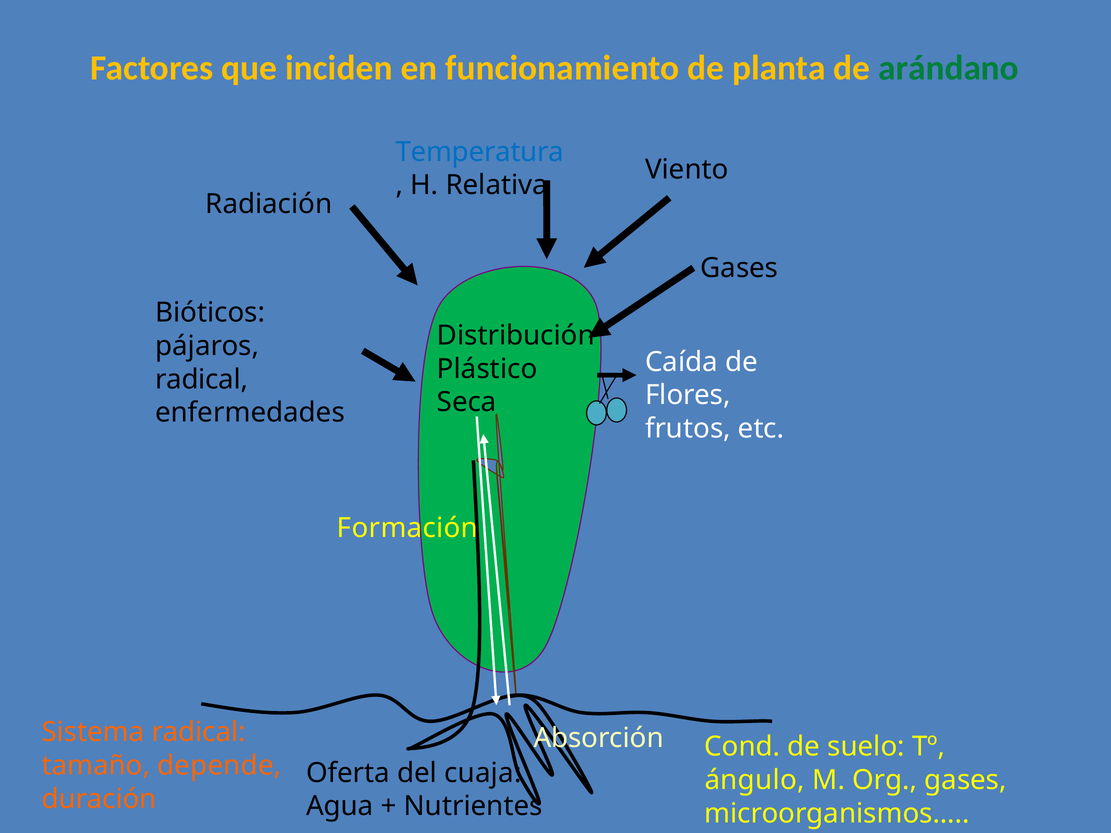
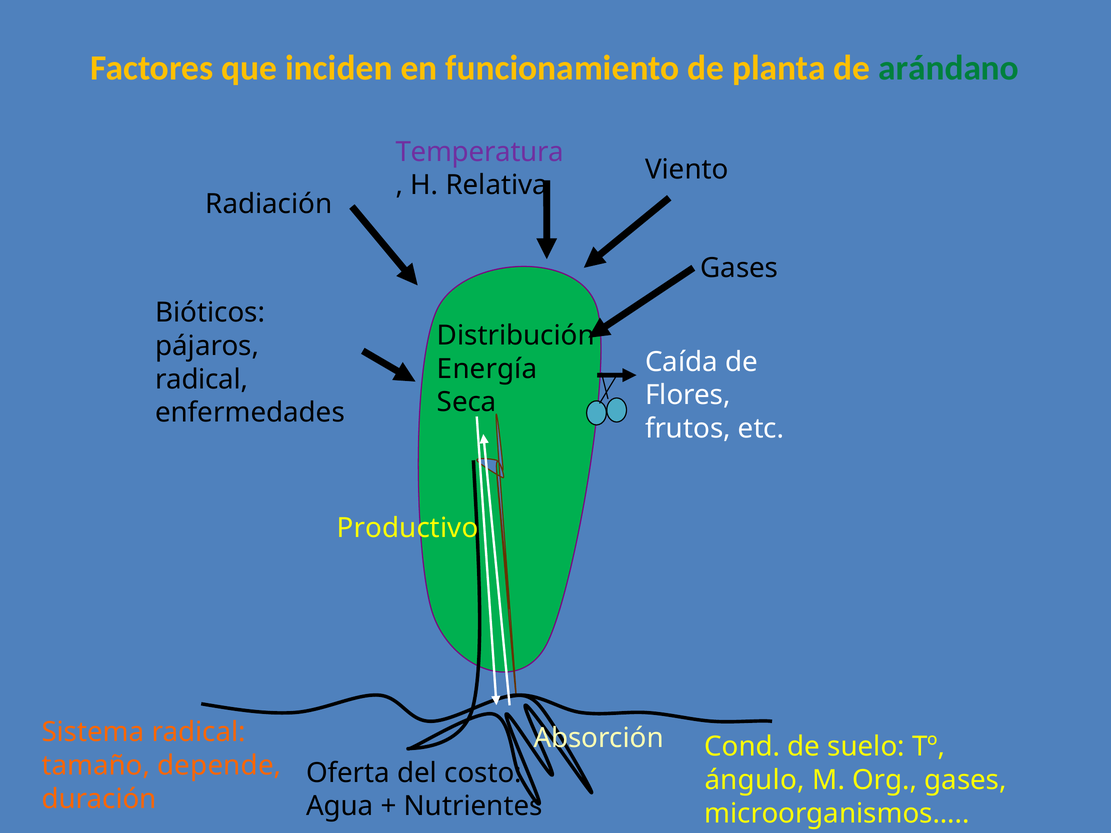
Temperatura colour: blue -> purple (480, 152)
Plástico: Plástico -> Energía (487, 369)
Formación: Formación -> Productivo (408, 528)
cuaja: cuaja -> costo (483, 773)
